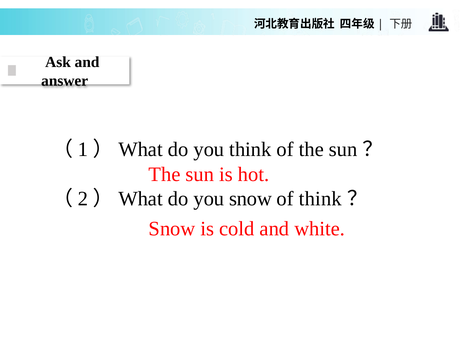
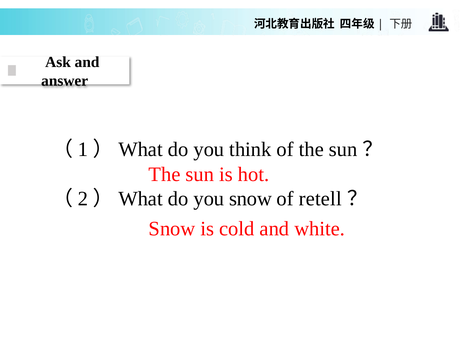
of think: think -> retell (320, 199)
